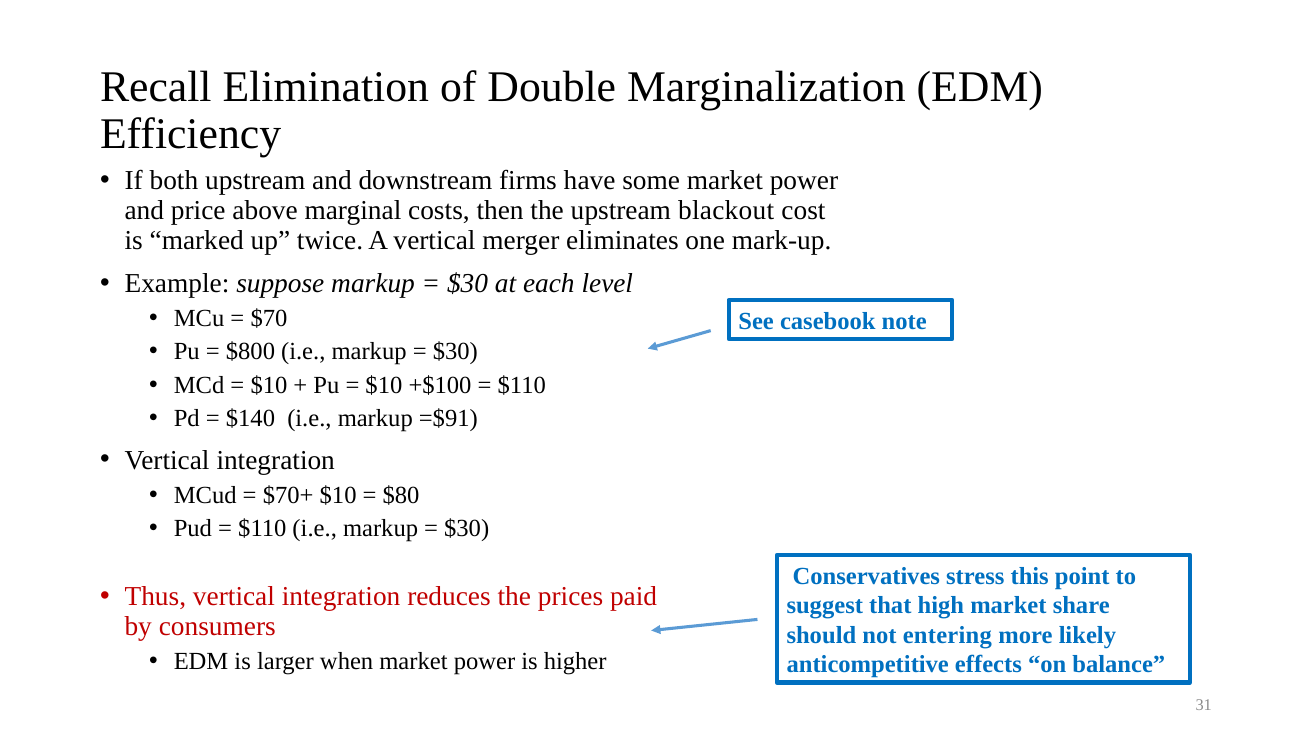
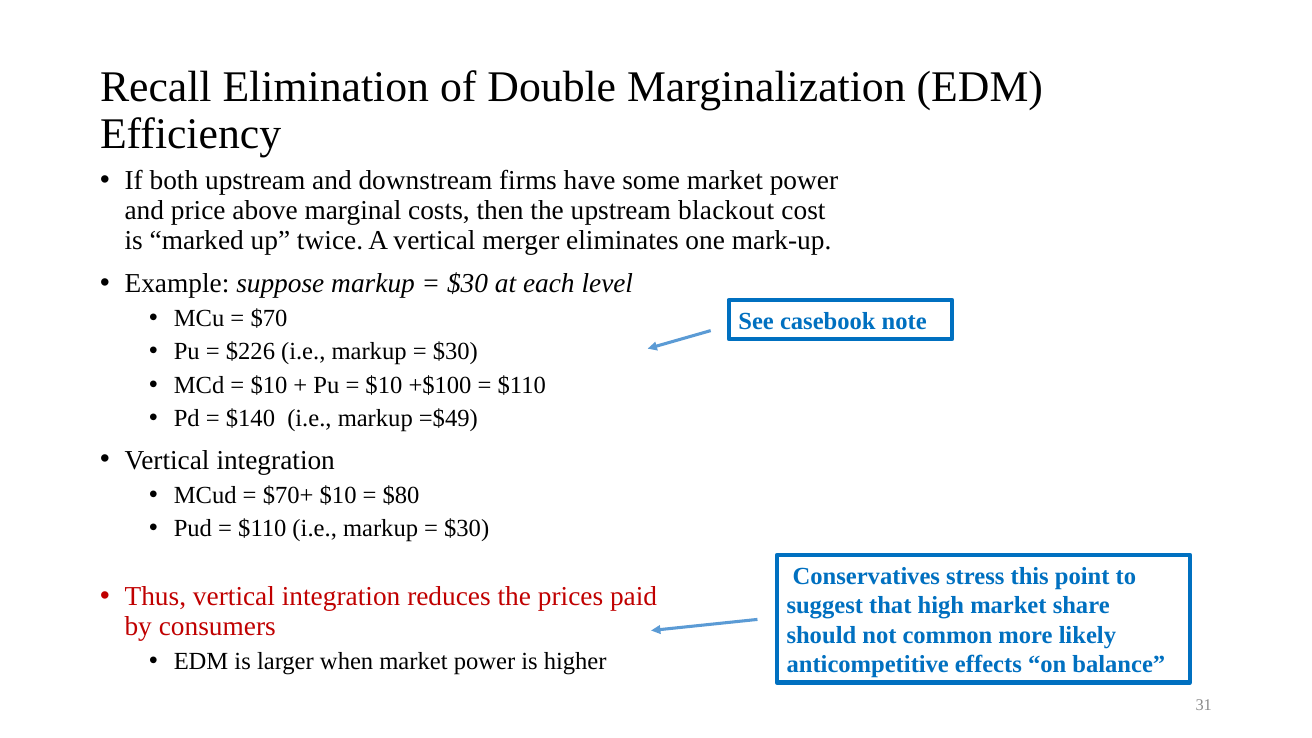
$800: $800 -> $226 (250, 352)
=$91: =$91 -> =$49 (448, 418)
entering: entering -> common (947, 635)
